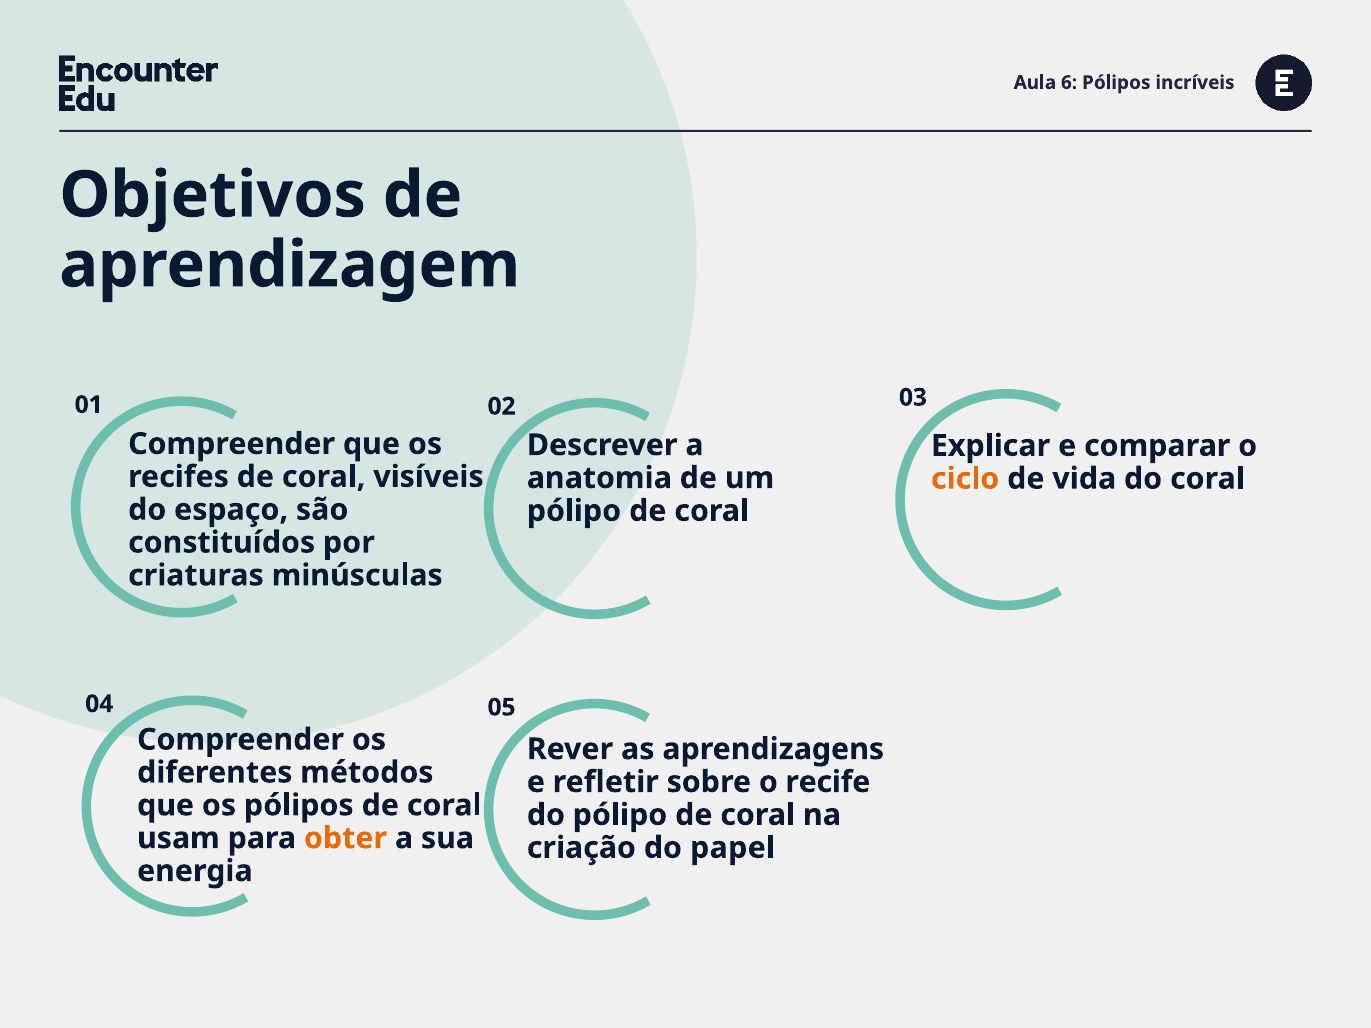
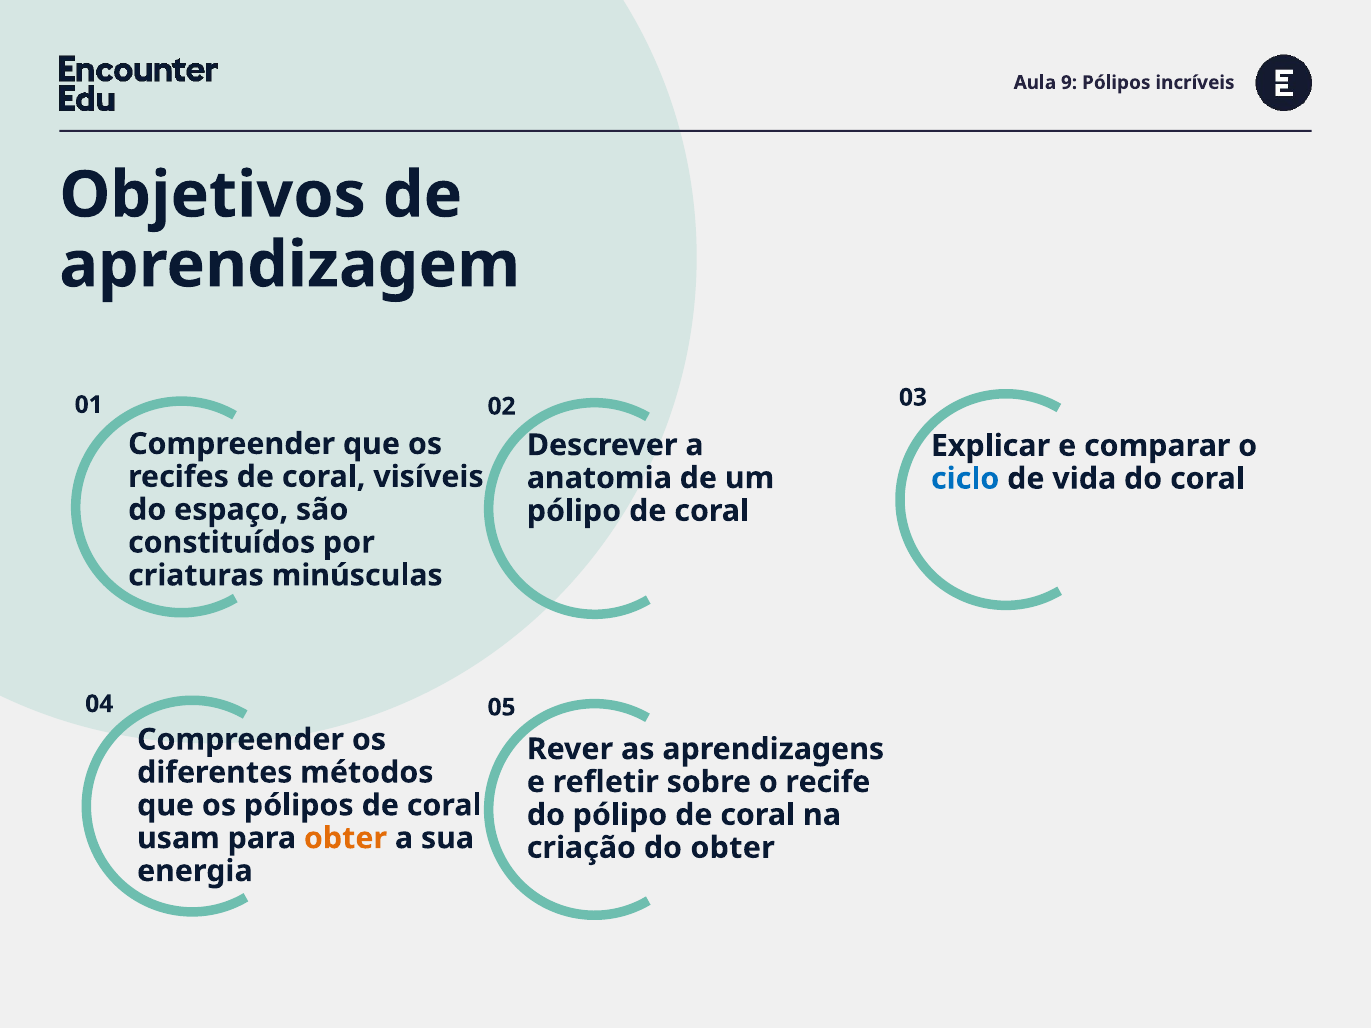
6: 6 -> 9 (1069, 83)
ciclo colour: orange -> blue (965, 479)
do papel: papel -> obter (733, 848)
